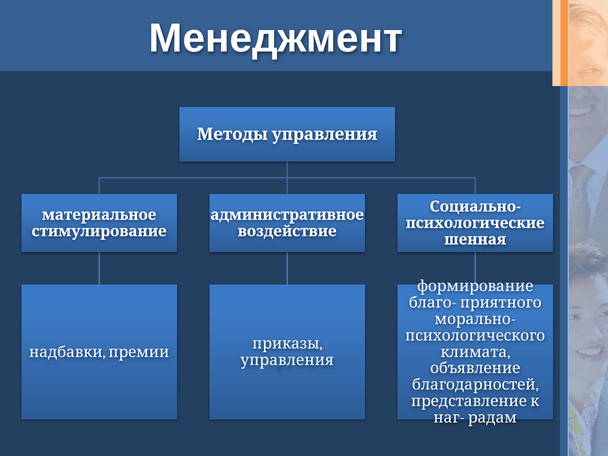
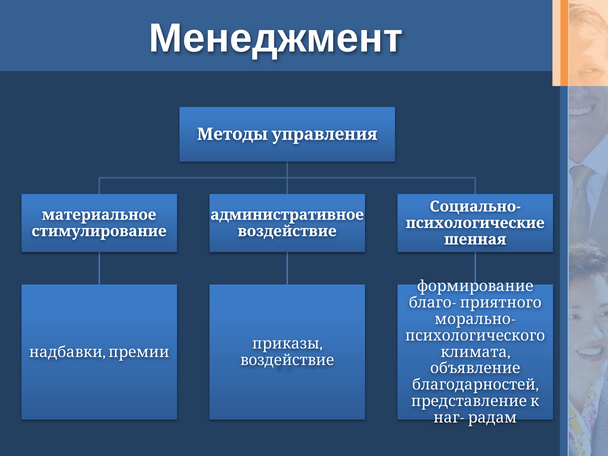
управления: управления -> воздействие (287, 360)
